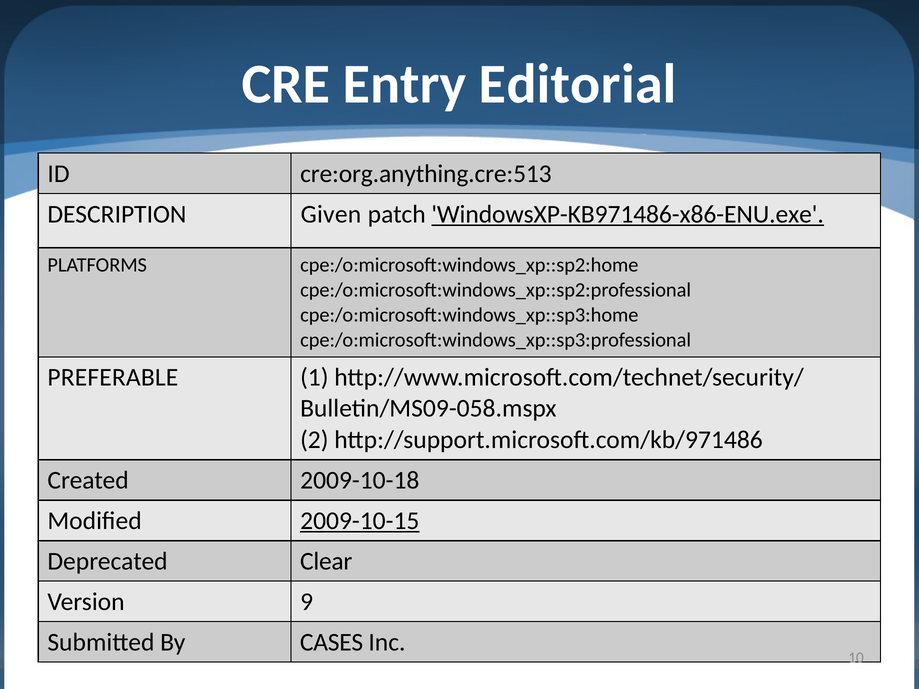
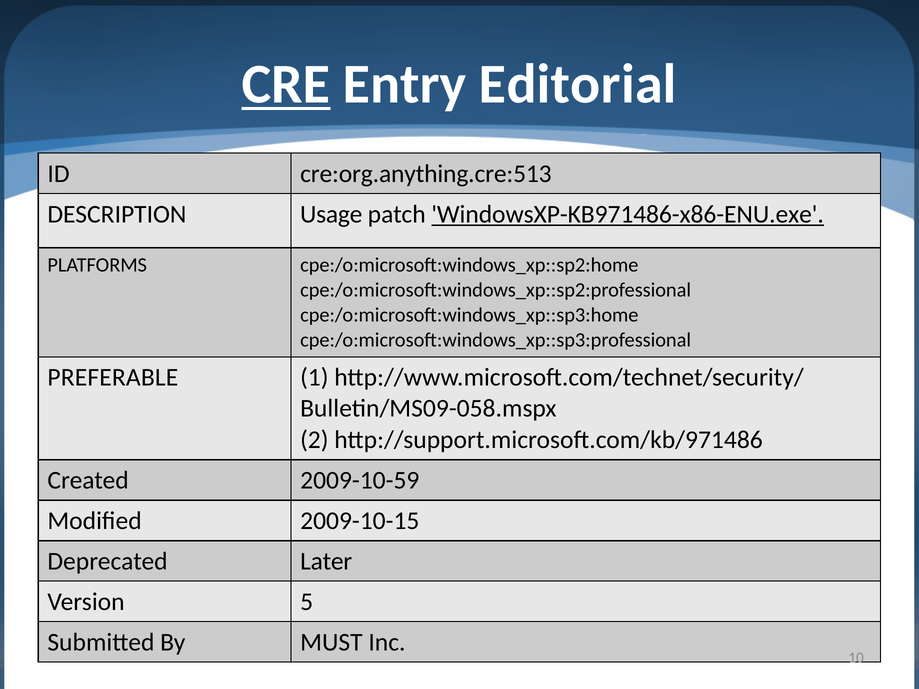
CRE underline: none -> present (286, 84)
Given: Given -> Usage (331, 214)
2009-10-18: 2009-10-18 -> 2009-10-59 (360, 480)
2009-10-15 underline: present -> none (360, 521)
Clear: Clear -> Later (326, 561)
9: 9 -> 5 (307, 602)
CASES: CASES -> MUST (331, 642)
